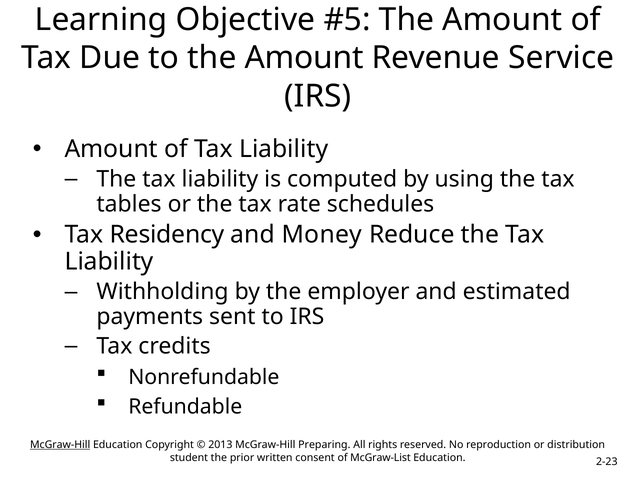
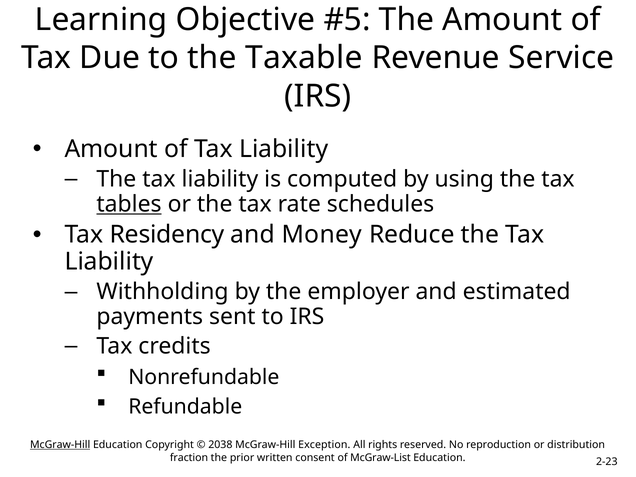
to the Amount: Amount -> Taxable (304, 58)
tables underline: none -> present (129, 204)
2013: 2013 -> 2038 (220, 445)
Preparing: Preparing -> Exception (324, 445)
student: student -> fraction (189, 458)
